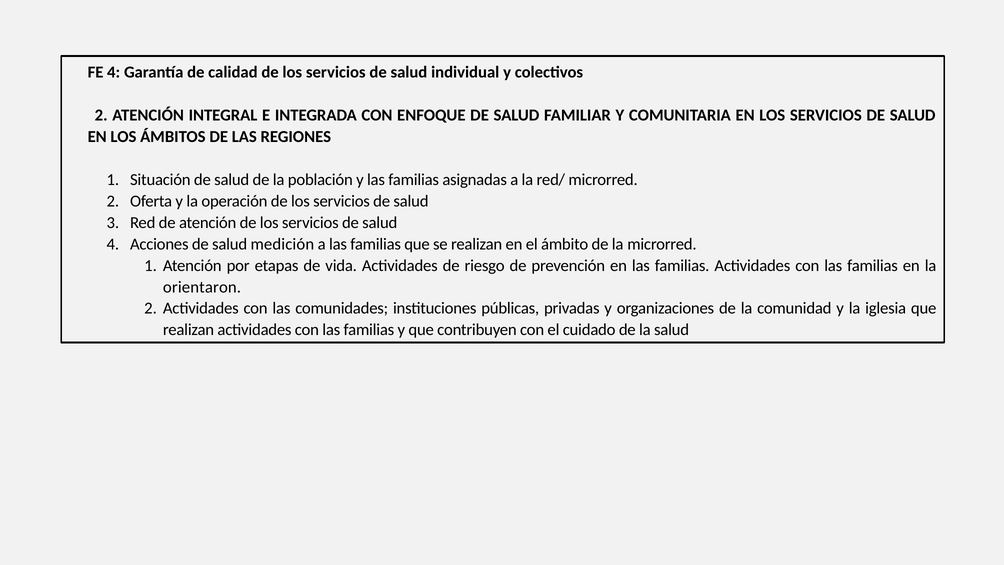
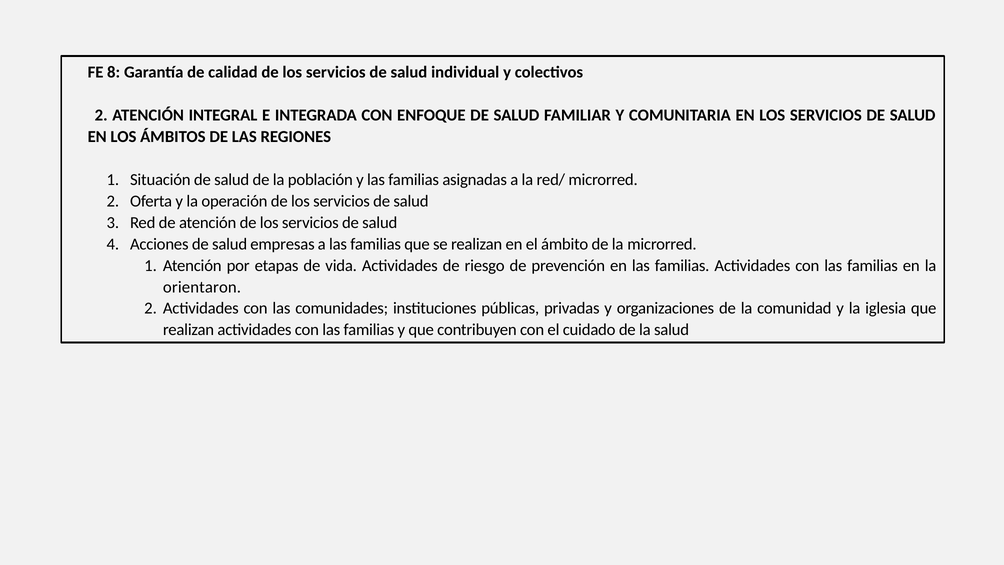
FE 4: 4 -> 8 (114, 72)
medición: medición -> empresas (282, 244)
